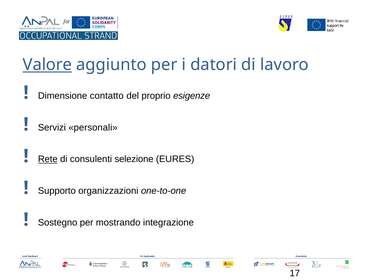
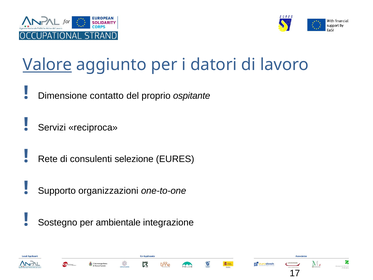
esigenze: esigenze -> ospitante (192, 96)
personali: personali -> reciproca (93, 127)
Rete underline: present -> none (48, 159)
mostrando: mostrando -> ambientale (118, 222)
